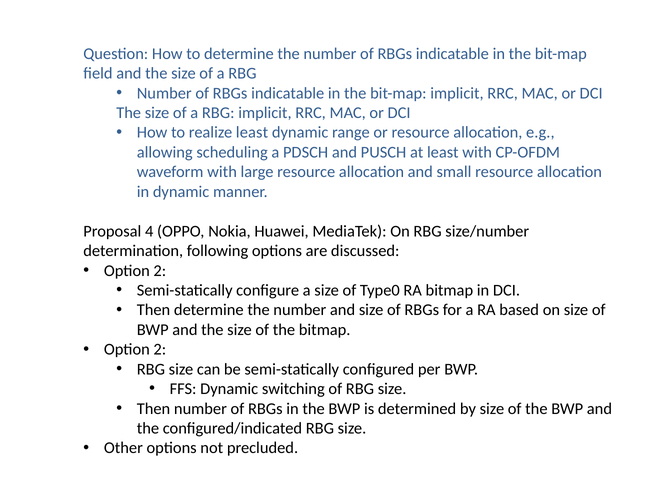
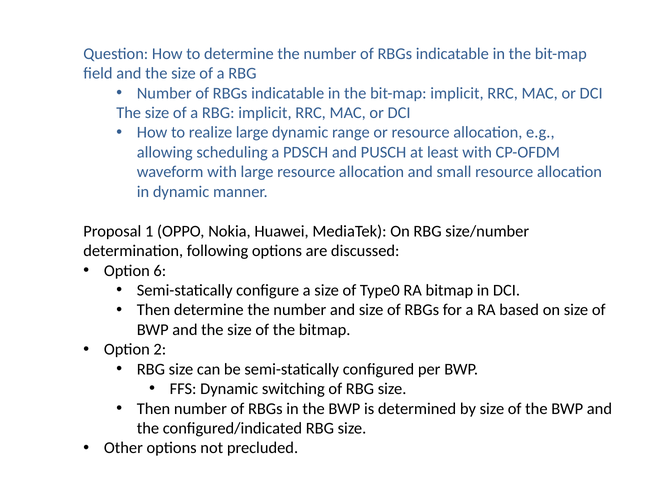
realize least: least -> large (252, 133)
4: 4 -> 1 (149, 231)
2: 2 -> 6 (160, 271)
